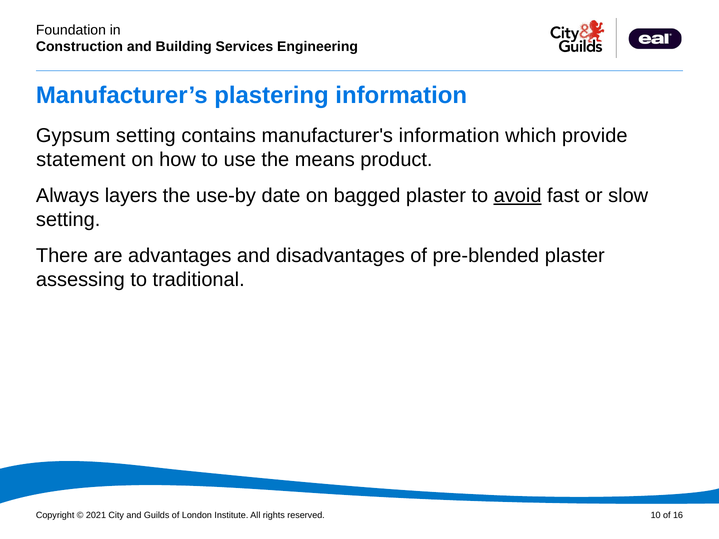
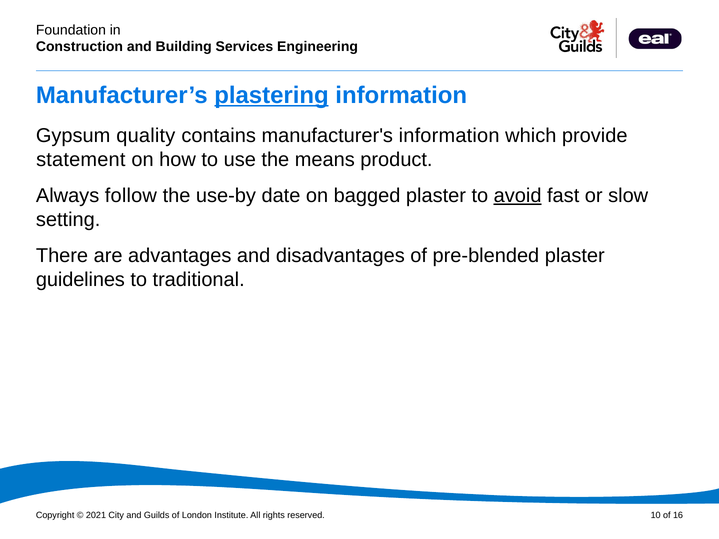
plastering underline: none -> present (271, 95)
Gypsum setting: setting -> quality (146, 136)
layers: layers -> follow (131, 196)
assessing: assessing -> guidelines (80, 280)
